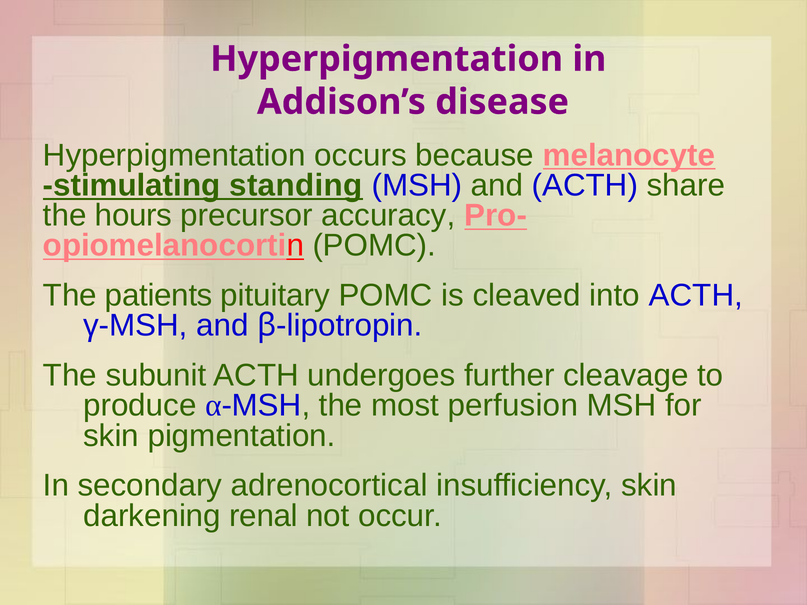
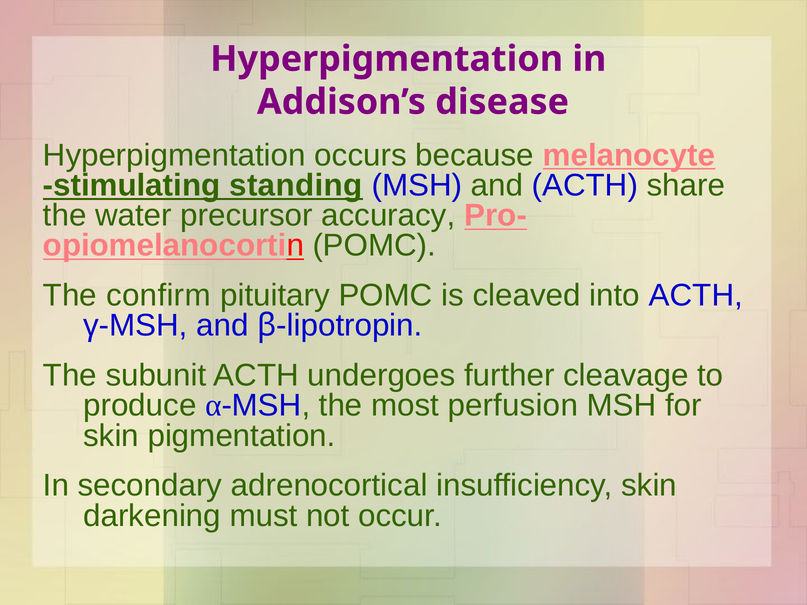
hours: hours -> water (133, 216)
patients: patients -> confirm (158, 296)
renal: renal -> must (263, 516)
